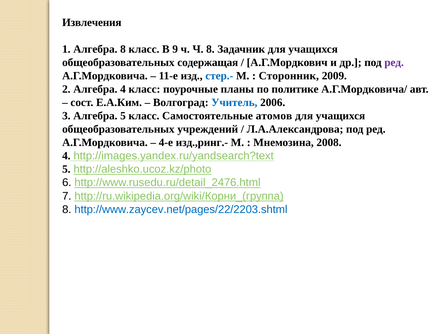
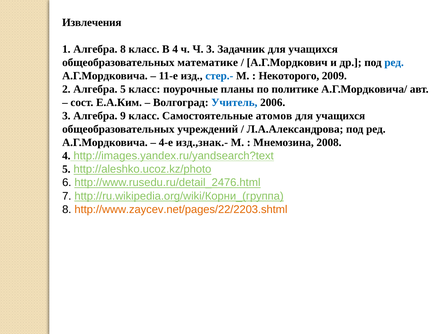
В 9: 9 -> 4 (175, 49)
Ч 8: 8 -> 3 (210, 49)
содержащая: содержащая -> математике (208, 62)
ред colour: purple -> blue (394, 62)
Сторонник: Сторонник -> Некоторого (289, 76)
Алгебра 4: 4 -> 5 (123, 89)
Алгебра 5: 5 -> 9 (123, 116)
изд.,ринг.-: изд.,ринг.- -> изд.,знак.- (202, 142)
http://www.zaycev.net/pages/22/2203.shtml colour: blue -> orange (181, 209)
